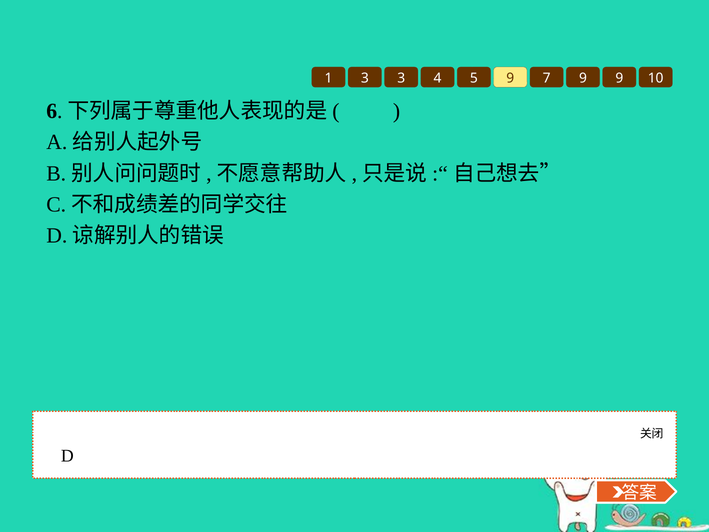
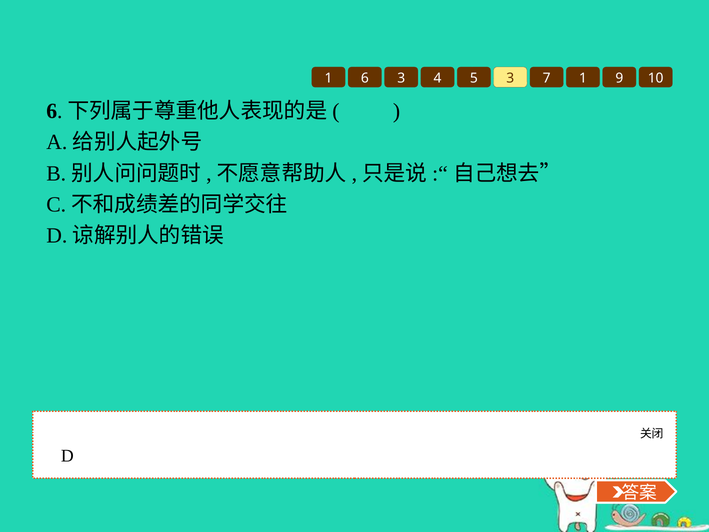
1 3: 3 -> 6 (365, 78)
5 9: 9 -> 3 (510, 78)
7 9: 9 -> 1 (583, 78)
